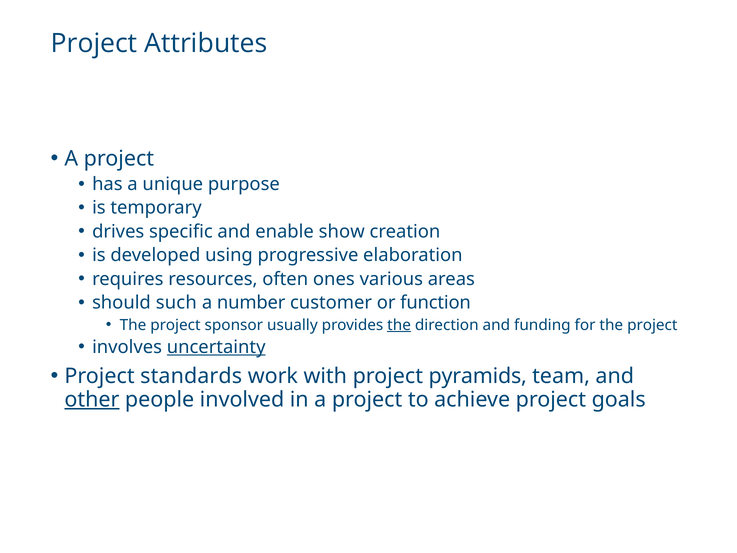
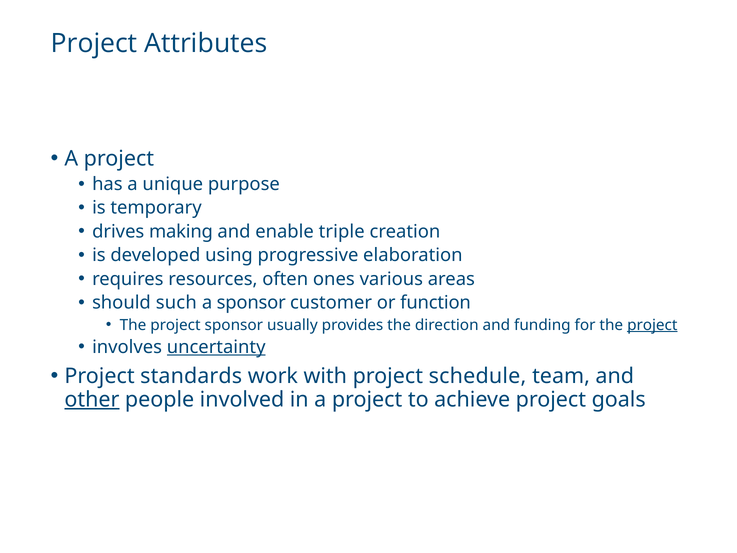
specific: specific -> making (181, 232)
show: show -> triple (342, 232)
a number: number -> sponsor (251, 303)
the underline: present -> none (399, 325)
project underline: none -> present (652, 325)
pyramids: pyramids -> schedule (477, 376)
